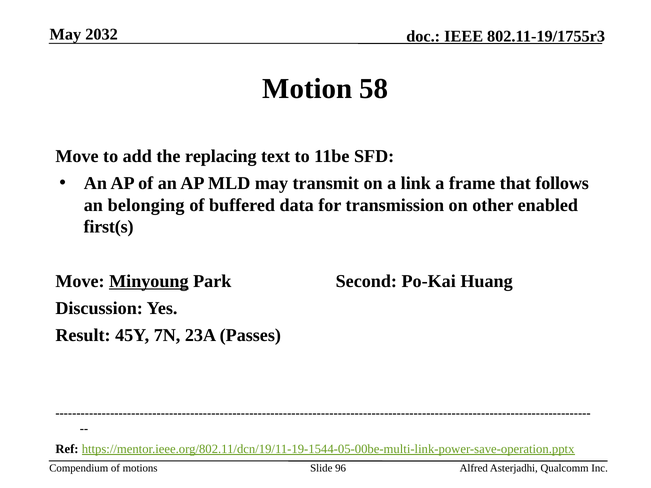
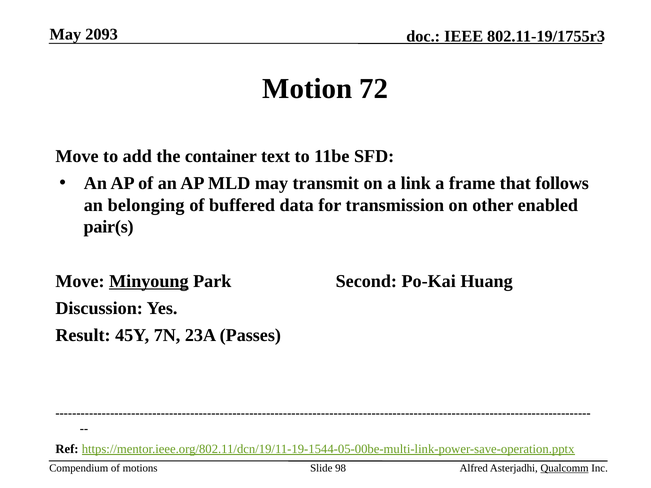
2032: 2032 -> 2093 (102, 35)
58: 58 -> 72 (374, 89)
replacing: replacing -> container (221, 156)
first(s: first(s -> pair(s (109, 227)
96: 96 -> 98 (341, 468)
Qualcomm underline: none -> present (565, 468)
